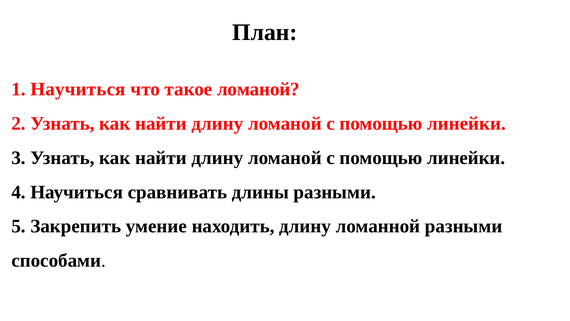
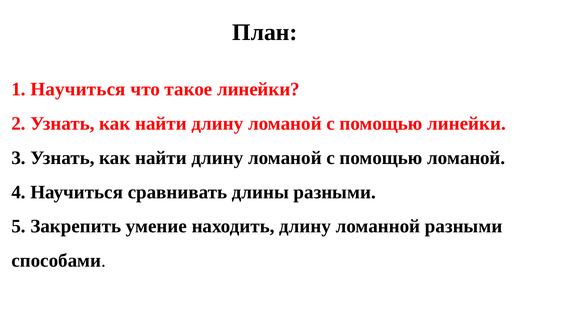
такое ломаной: ломаной -> линейки (258, 89)
линейки: линейки -> ломаной (466, 158)
